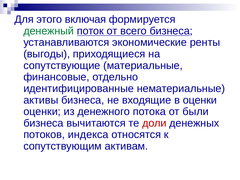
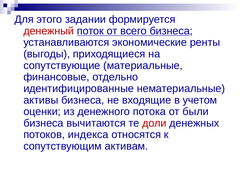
включая: включая -> задании (85, 19)
денежный colour: green -> red (49, 31)
в оценки: оценки -> учетом (200, 100)
